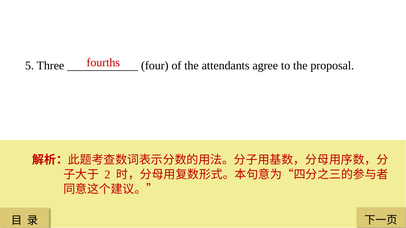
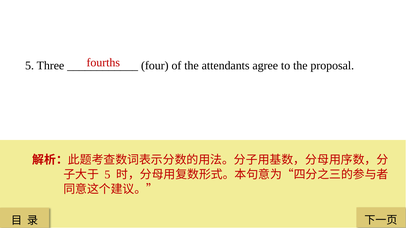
2: 2 -> 5 (107, 175)
